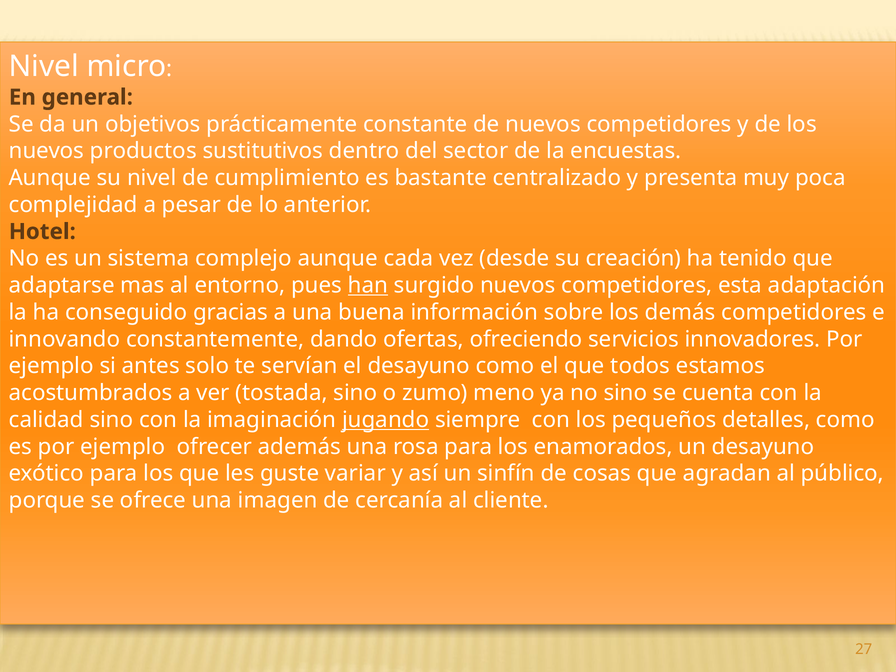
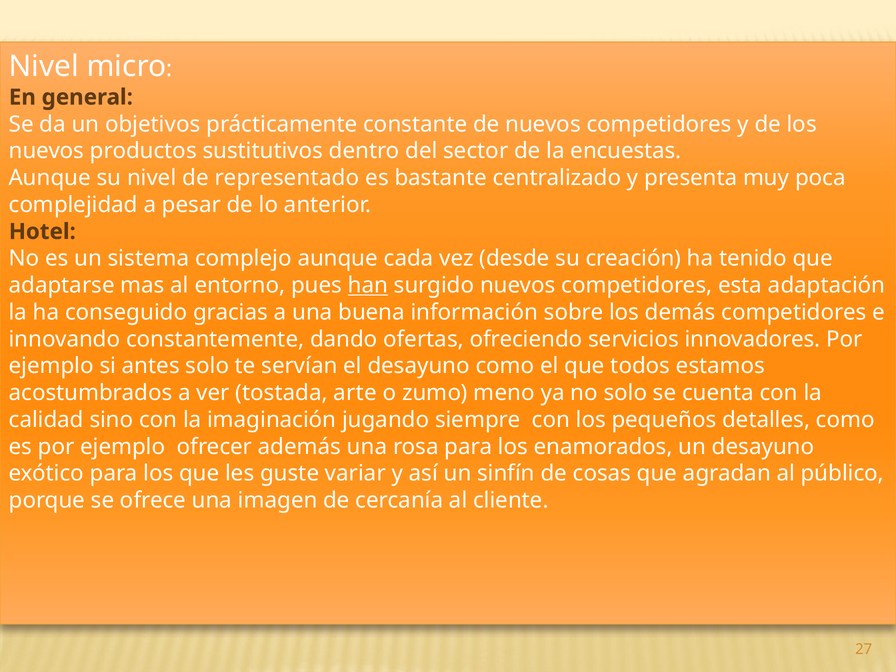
cumplimiento: cumplimiento -> representado (287, 178)
tostada sino: sino -> arte (355, 393)
no sino: sino -> solo (625, 393)
jugando underline: present -> none (386, 420)
